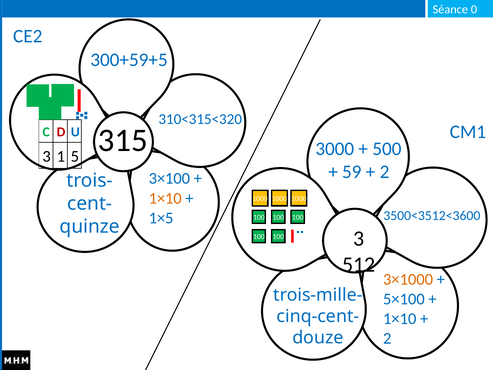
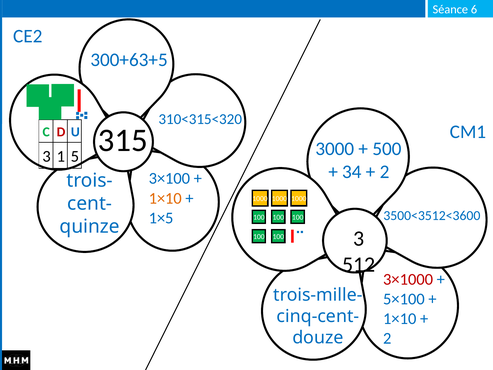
0: 0 -> 6 (474, 10)
300+59+5: 300+59+5 -> 300+63+5 (129, 60)
59: 59 -> 34 (352, 172)
3×1000 colour: orange -> red (408, 279)
